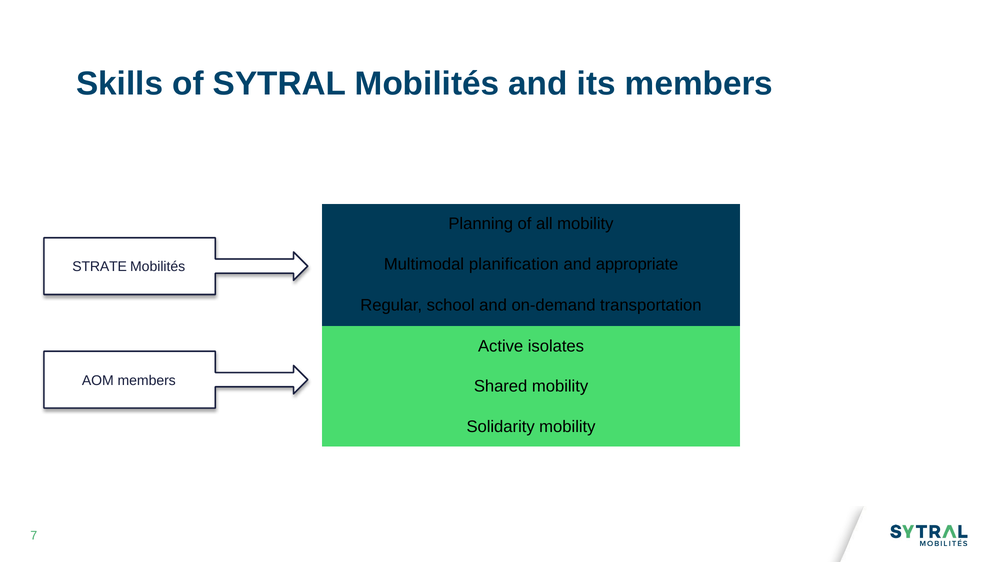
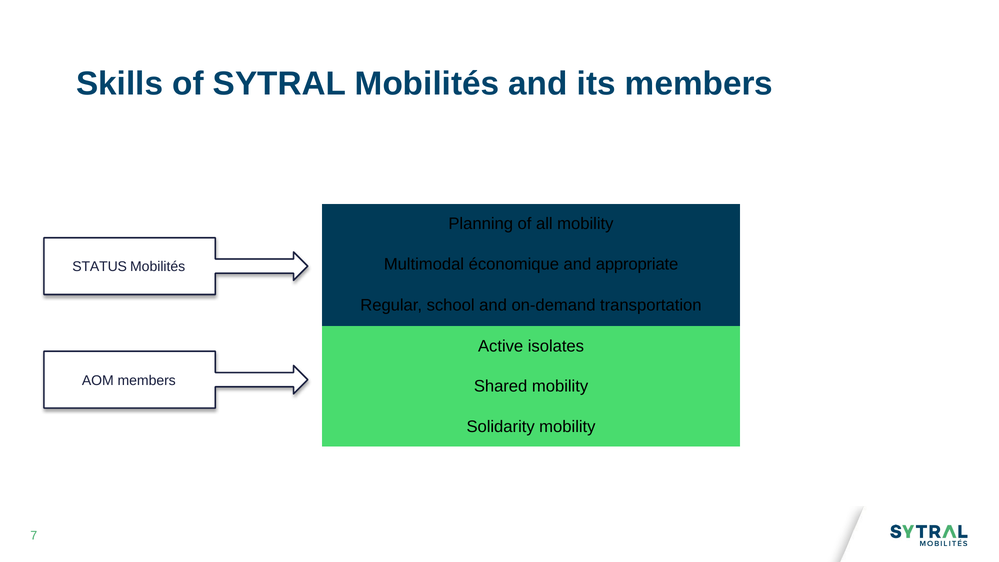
planification: planification -> économique (514, 264)
STRATE: STRATE -> STATUS (100, 266)
